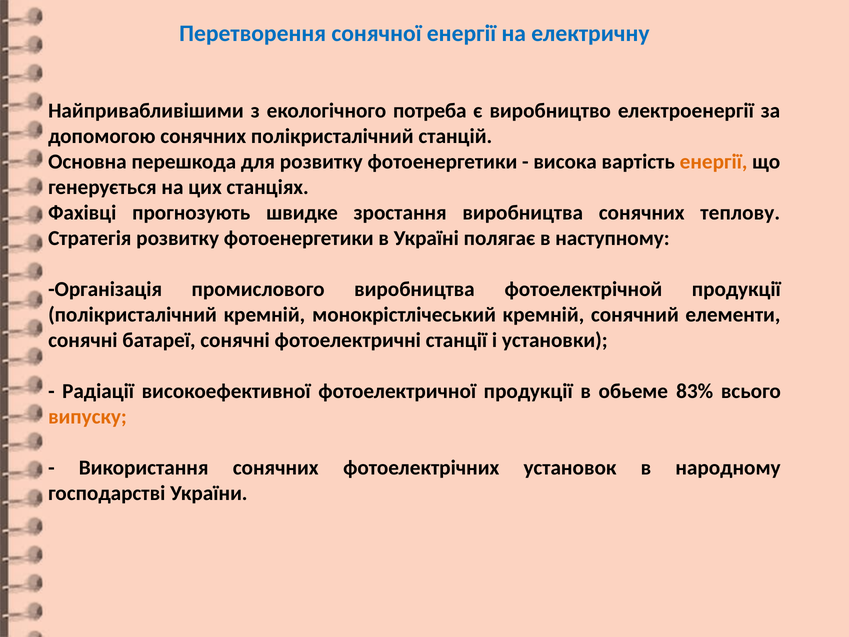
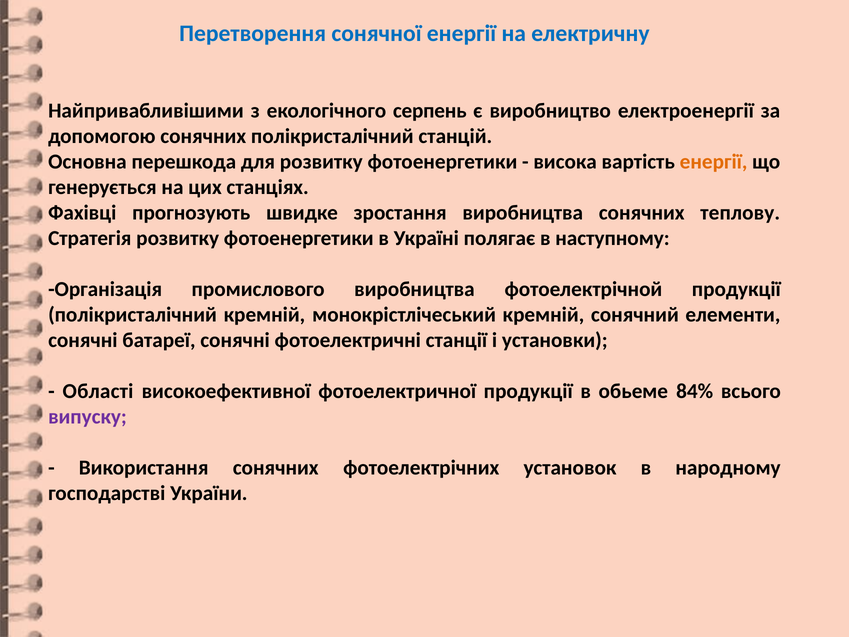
потреба: потреба -> серпень (430, 111)
Радіації: Радіації -> Області (98, 391)
83%: 83% -> 84% (695, 391)
випуску colour: orange -> purple (87, 417)
